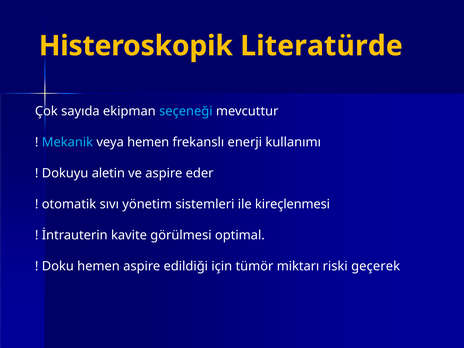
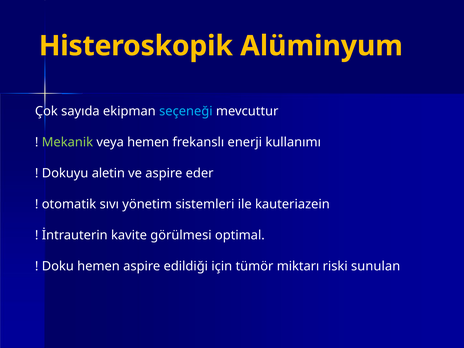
Literatürde: Literatürde -> Alüminyum (322, 46)
Mekanik colour: light blue -> light green (67, 142)
kireçlenmesi: kireçlenmesi -> kauteriazein (292, 204)
geçerek: geçerek -> sunulan (376, 266)
